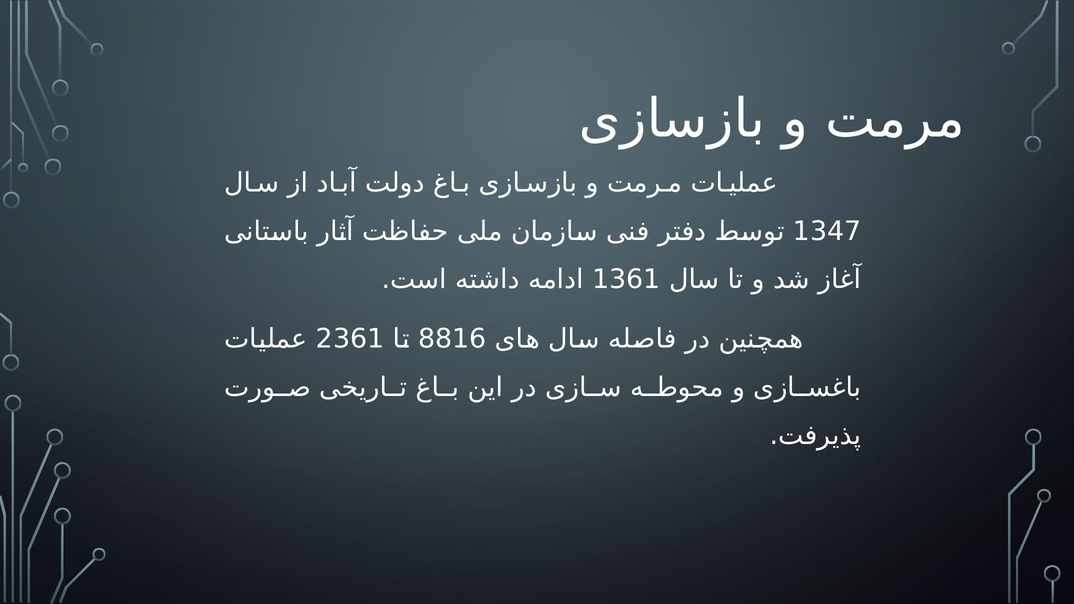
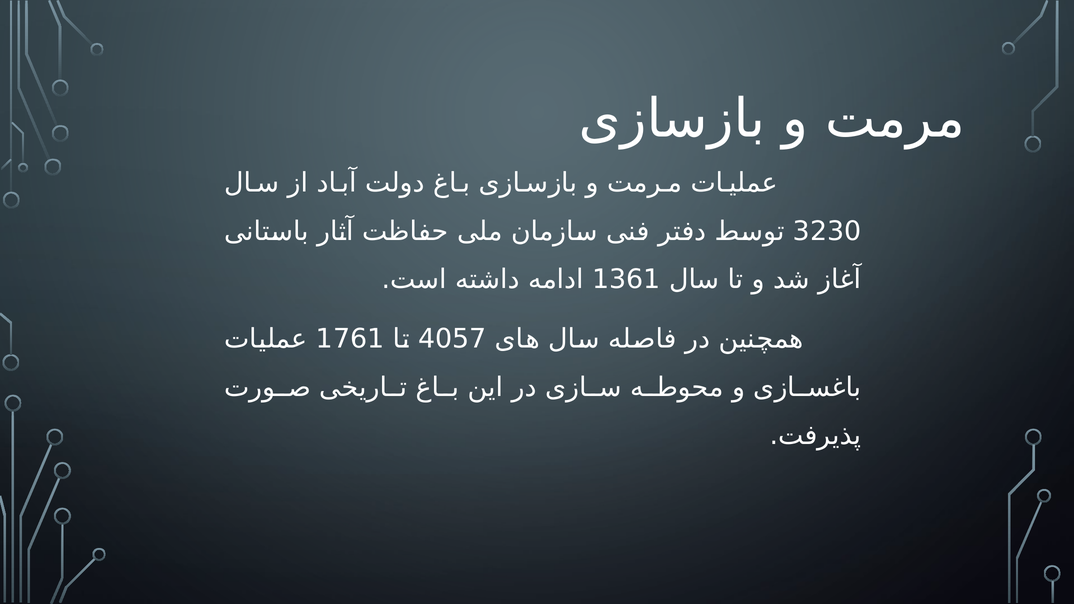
1347: 1347 -> 3230 (827, 231)
2361: 2361 -> 1761 (350, 339)
8816: 8816 -> 4057 (452, 339)
